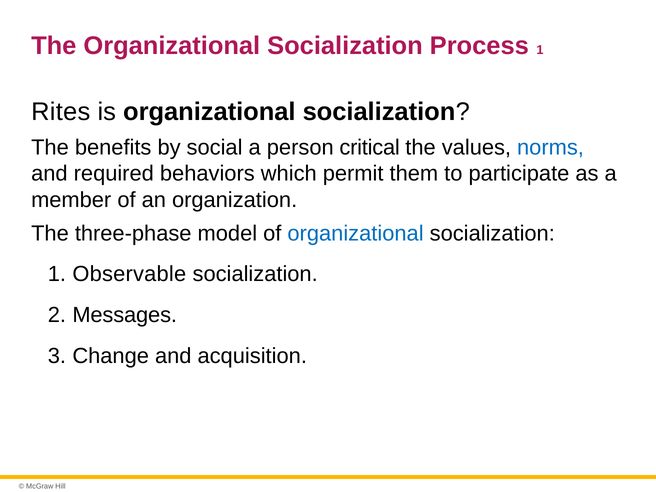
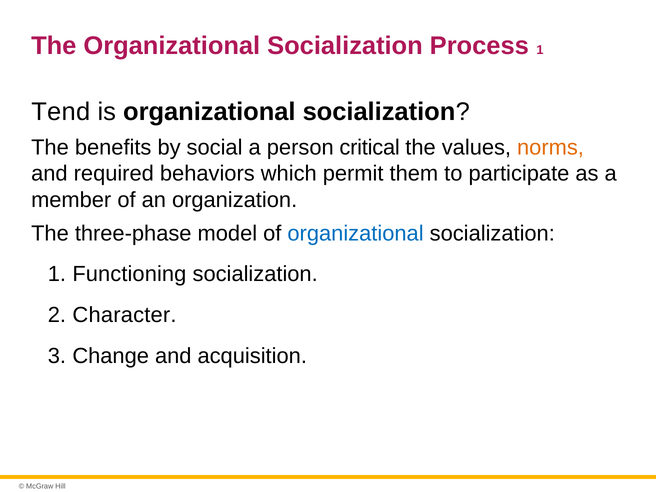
Rites: Rites -> Tend (61, 112)
norms colour: blue -> orange (551, 147)
Observable: Observable -> Functioning (129, 274)
Messages: Messages -> Character (125, 315)
